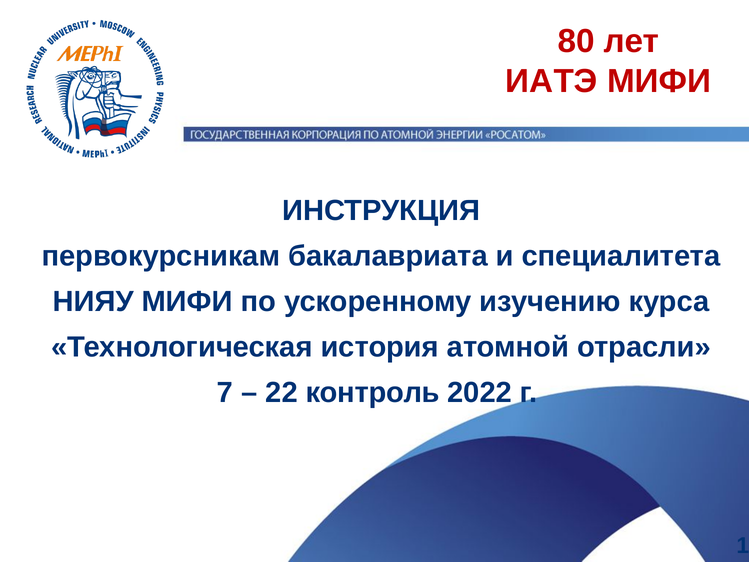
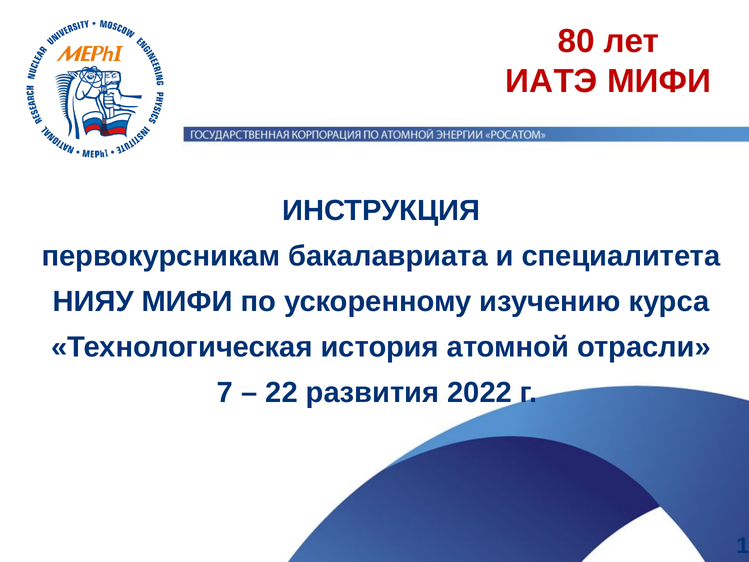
контроль: контроль -> развития (372, 392)
